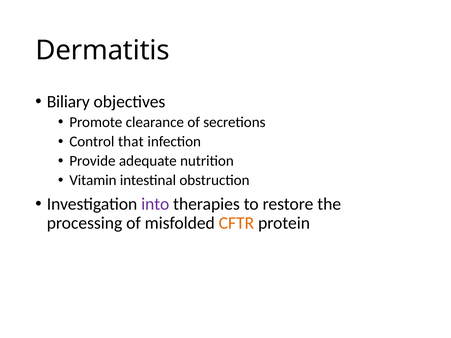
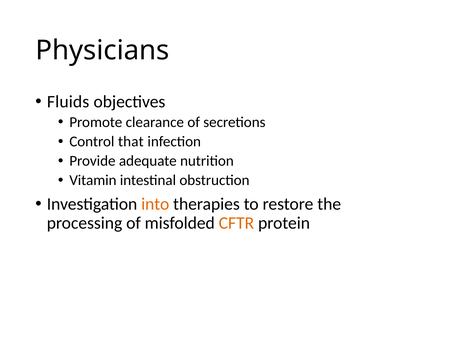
Dermatitis: Dermatitis -> Physicians (103, 51)
Biliary: Biliary -> Fluids (68, 102)
into colour: purple -> orange (155, 204)
